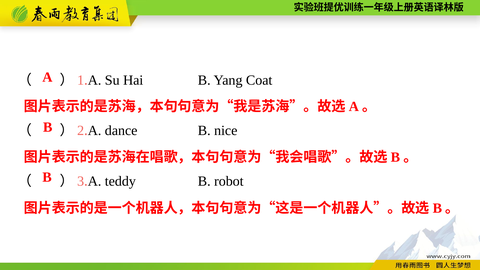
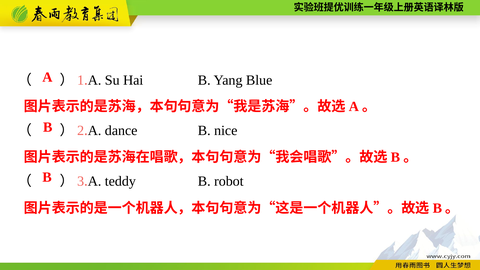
Coat: Coat -> Blue (259, 80)
